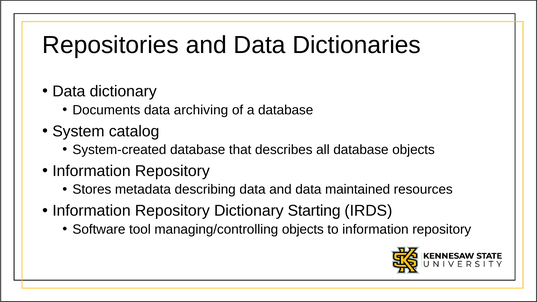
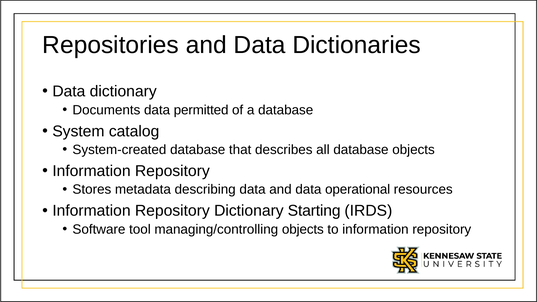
archiving: archiving -> permitted (201, 110)
maintained: maintained -> operational (358, 190)
